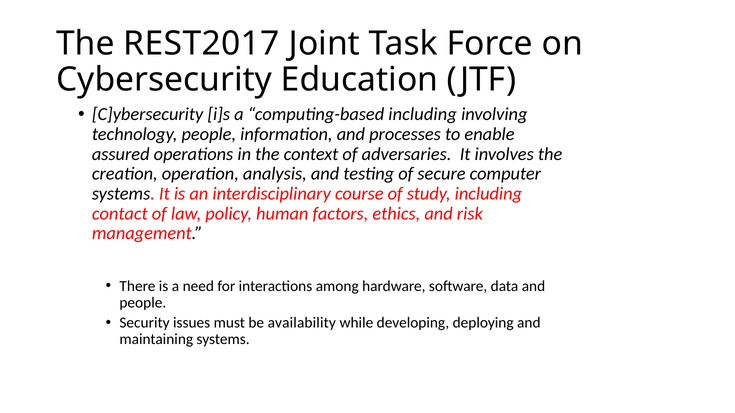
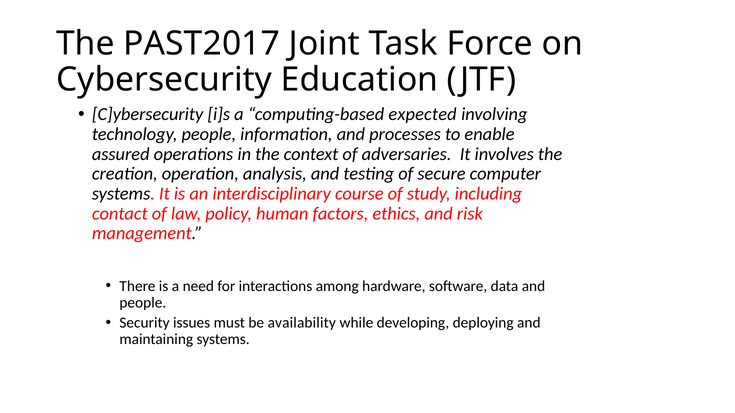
REST2017: REST2017 -> PAST2017 (202, 44)
computing-based including: including -> expected (423, 114)
